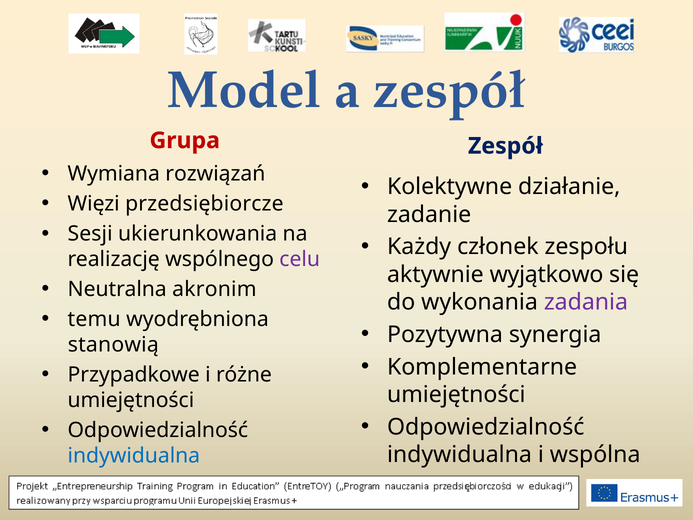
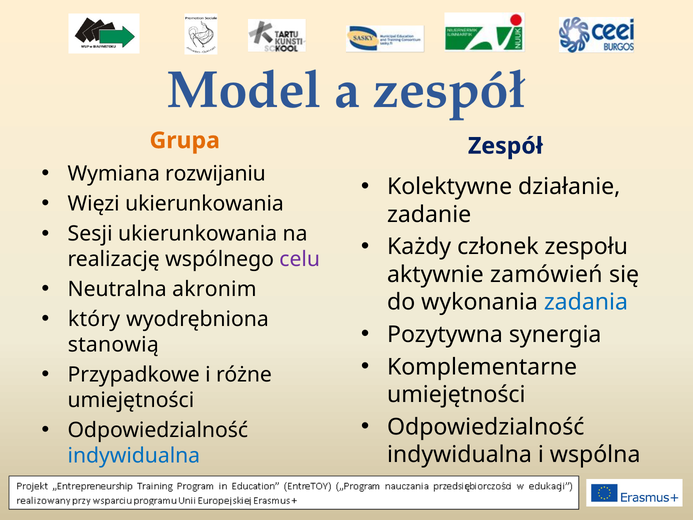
Grupa colour: red -> orange (185, 140)
rozwiązań: rozwiązań -> rozwijaniu (215, 174)
Więzi przedsiębiorcze: przedsiębiorcze -> ukierunkowania (205, 204)
wyjątkowo: wyjątkowo -> zamówień (546, 274)
zadania colour: purple -> blue (586, 302)
temu: temu -> który (94, 319)
